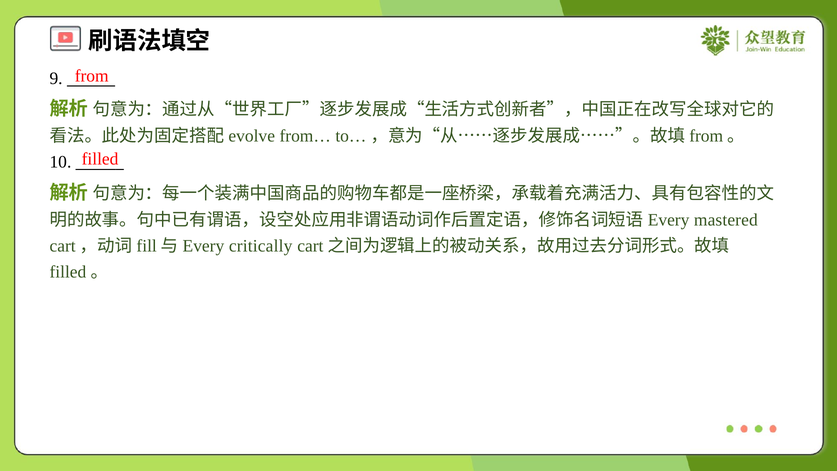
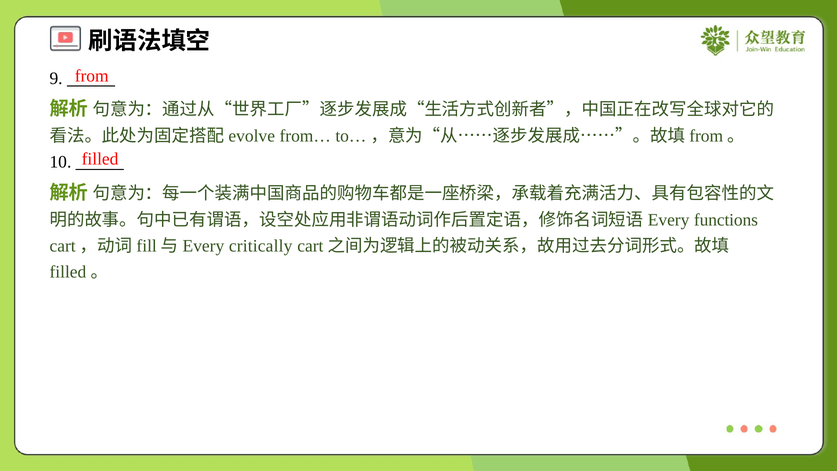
mastered: mastered -> functions (726, 220)
